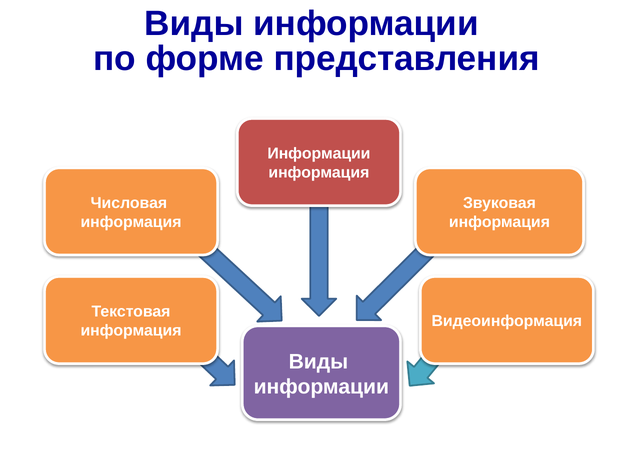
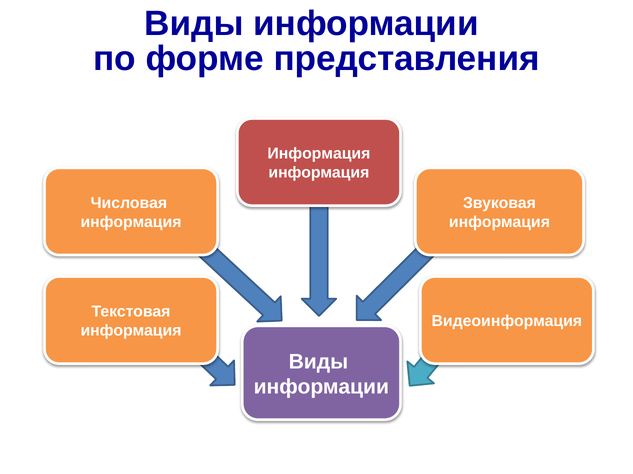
Информации: Информации -> Информация (319, 154)
